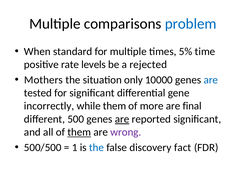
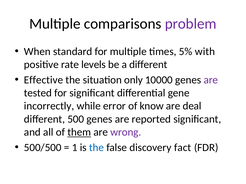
problem colour: blue -> purple (191, 24)
time: time -> with (205, 52)
a rejected: rejected -> different (148, 65)
Mothers: Mothers -> Effective (44, 80)
are colour: blue -> purple (211, 80)
while them: them -> error (114, 106)
more: more -> know (152, 106)
final: final -> deal (192, 106)
are underline: present -> none (122, 119)
